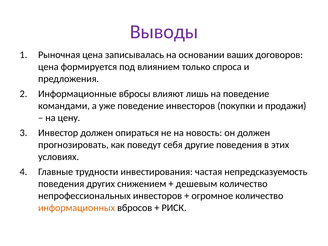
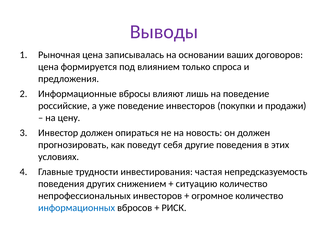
командами: командами -> российские (64, 106)
дешевым: дешевым -> ситуацию (196, 184)
информационных colour: orange -> blue (77, 208)
